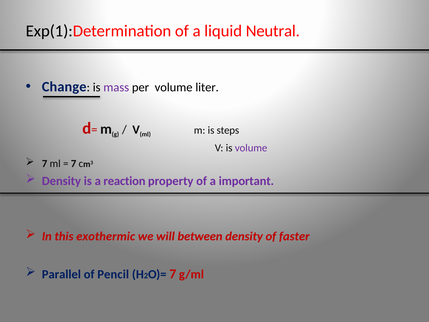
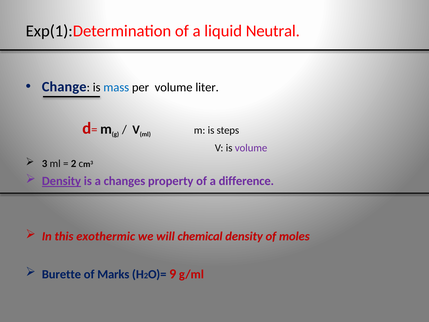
mass colour: purple -> blue (116, 87)
7: 7 -> 3 (45, 164)
7: 7 -> 2 (74, 164)
Density underline: none -> present (61, 181)
reaction: reaction -> changes (124, 181)
important: important -> difference (246, 181)
between: between -> chemical (200, 236)
faster: faster -> moles (294, 236)
Parallel: Parallel -> Burette (61, 274)
Pencil: Pencil -> Marks (113, 274)
7: 7 -> 9 (173, 274)
